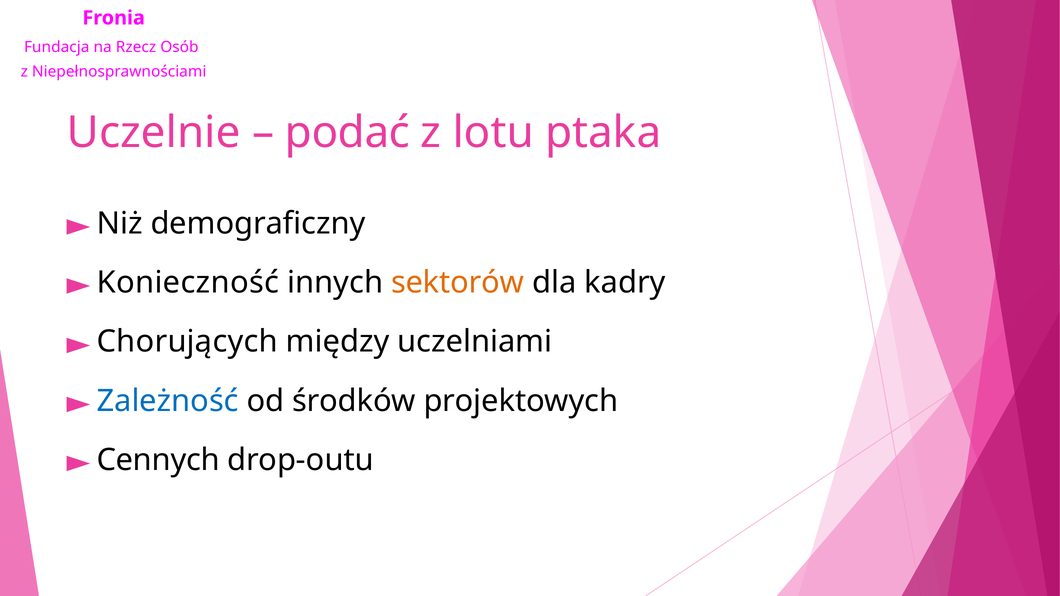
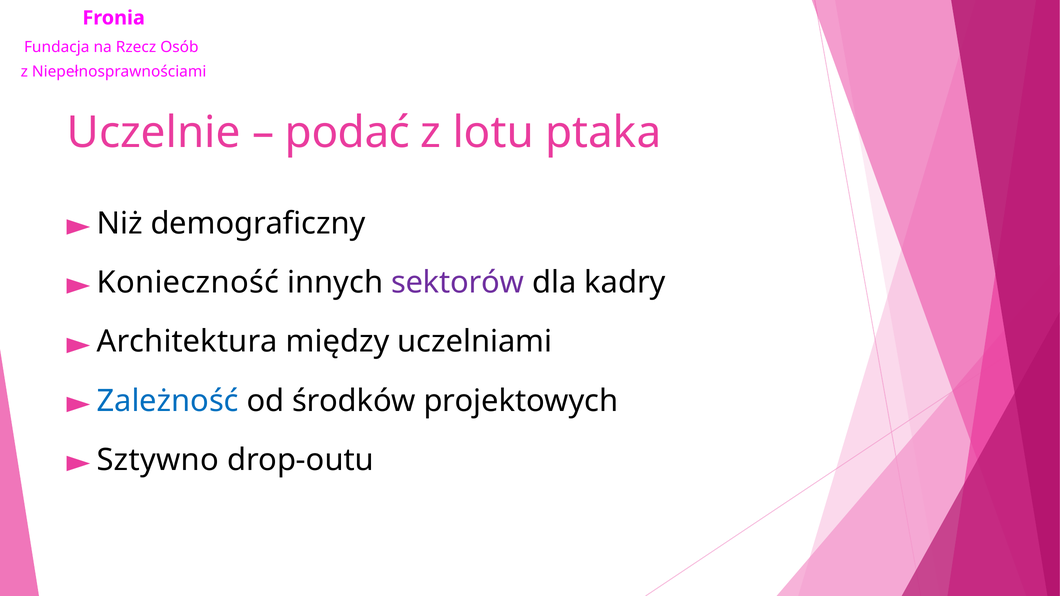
sektorów colour: orange -> purple (458, 283)
Chorujących: Chorujących -> Architektura (187, 342)
Cennych: Cennych -> Sztywno (158, 460)
